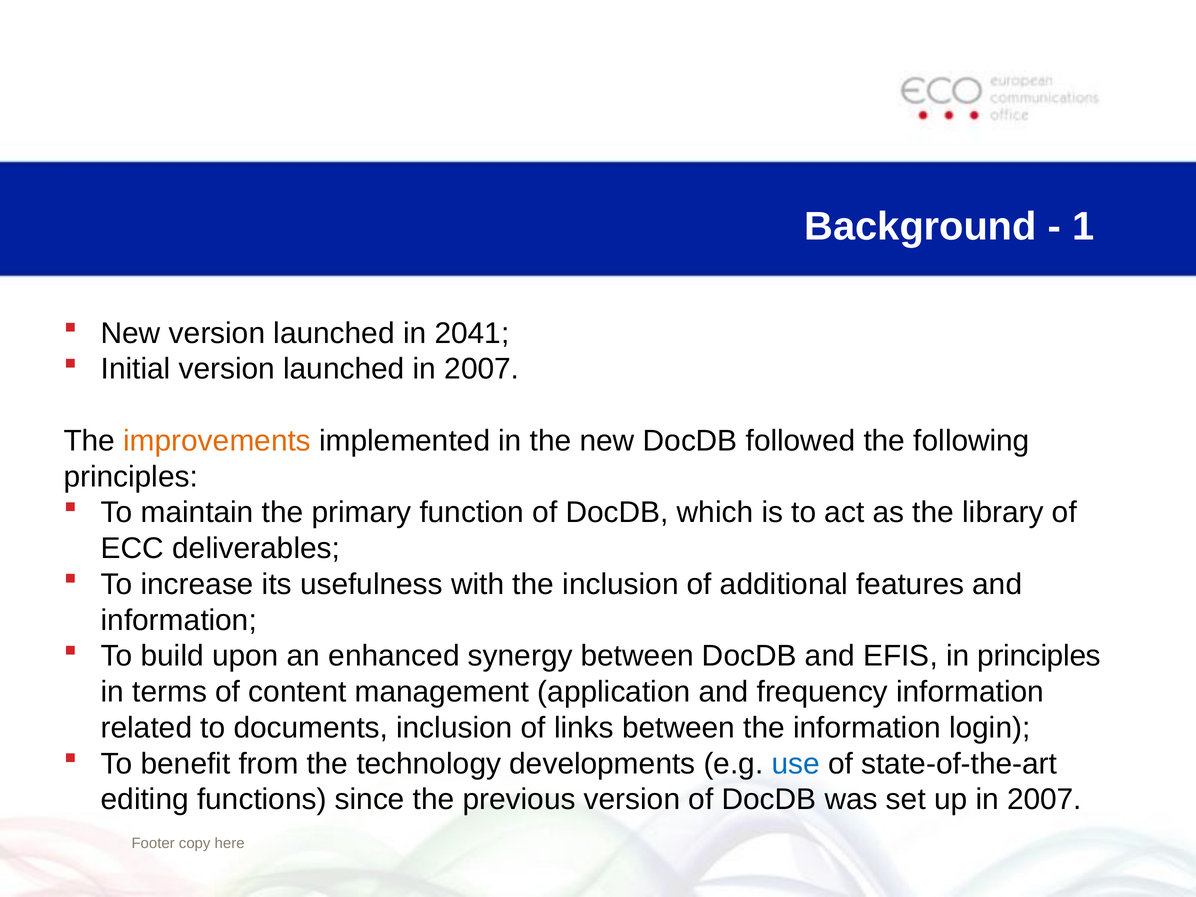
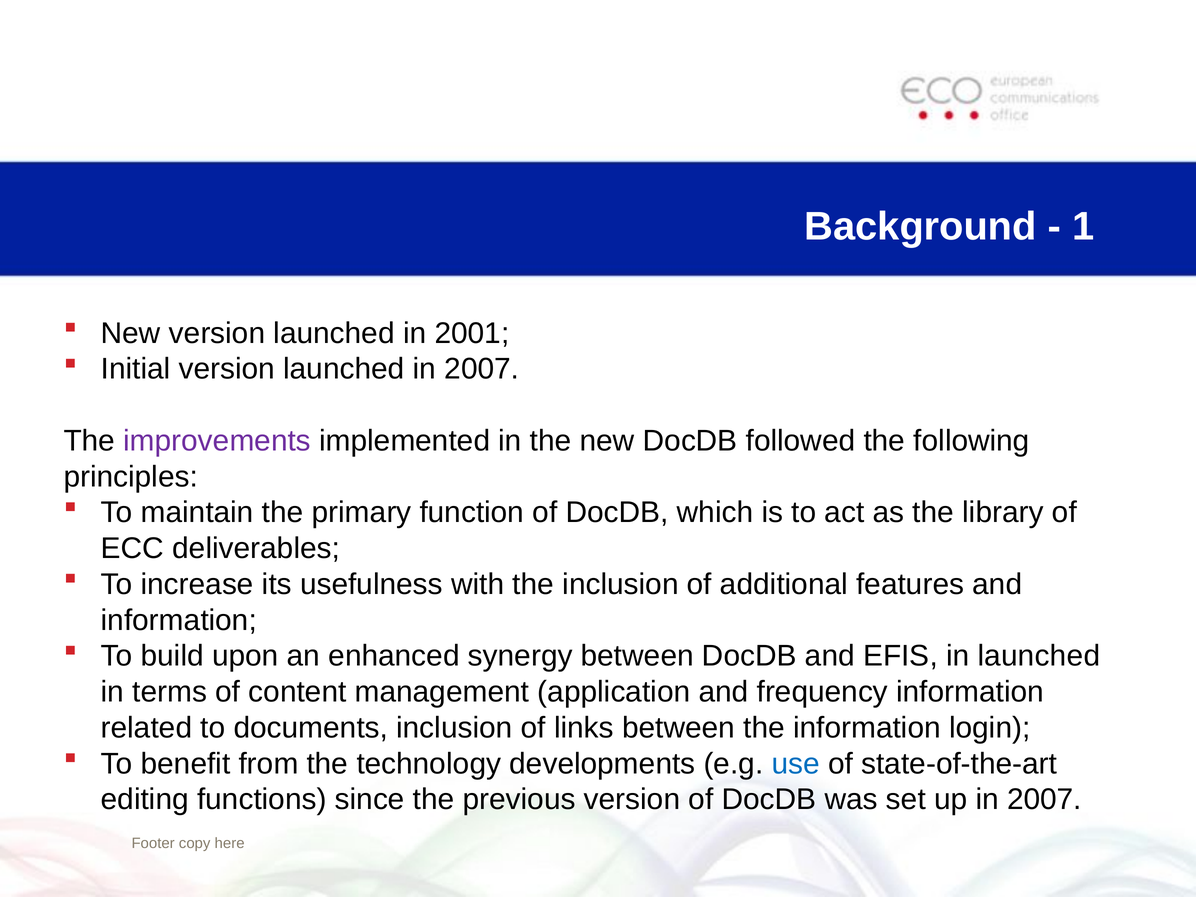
2041: 2041 -> 2001 (472, 333)
improvements colour: orange -> purple (217, 441)
in principles: principles -> launched (1039, 656)
